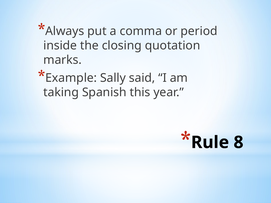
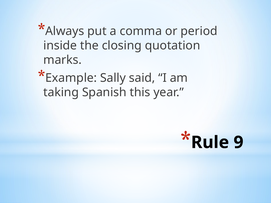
8: 8 -> 9 (238, 143)
